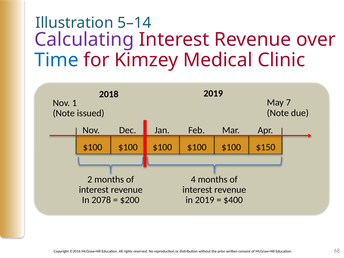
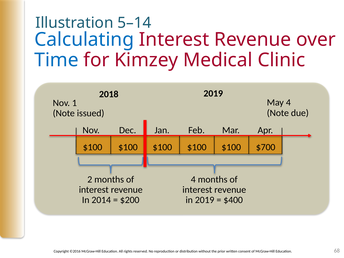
Calculating colour: purple -> blue (84, 40)
May 7: 7 -> 4 (288, 103)
$150: $150 -> $700 (266, 147)
2078: 2078 -> 2014 (101, 200)
